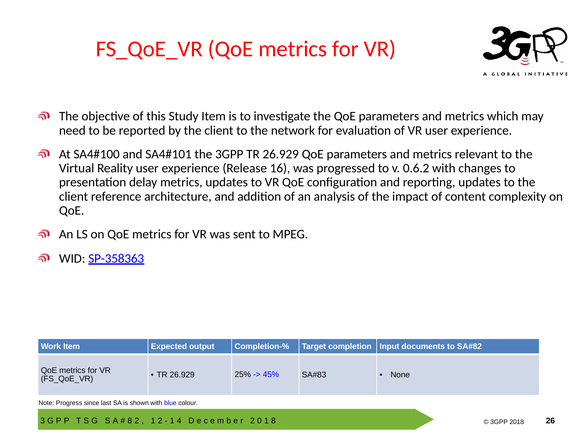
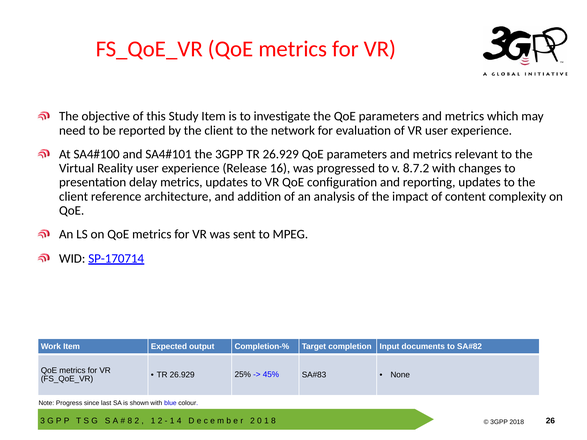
0.6.2: 0.6.2 -> 8.7.2 (416, 168)
SP-358363: SP-358363 -> SP-170714 (116, 259)
